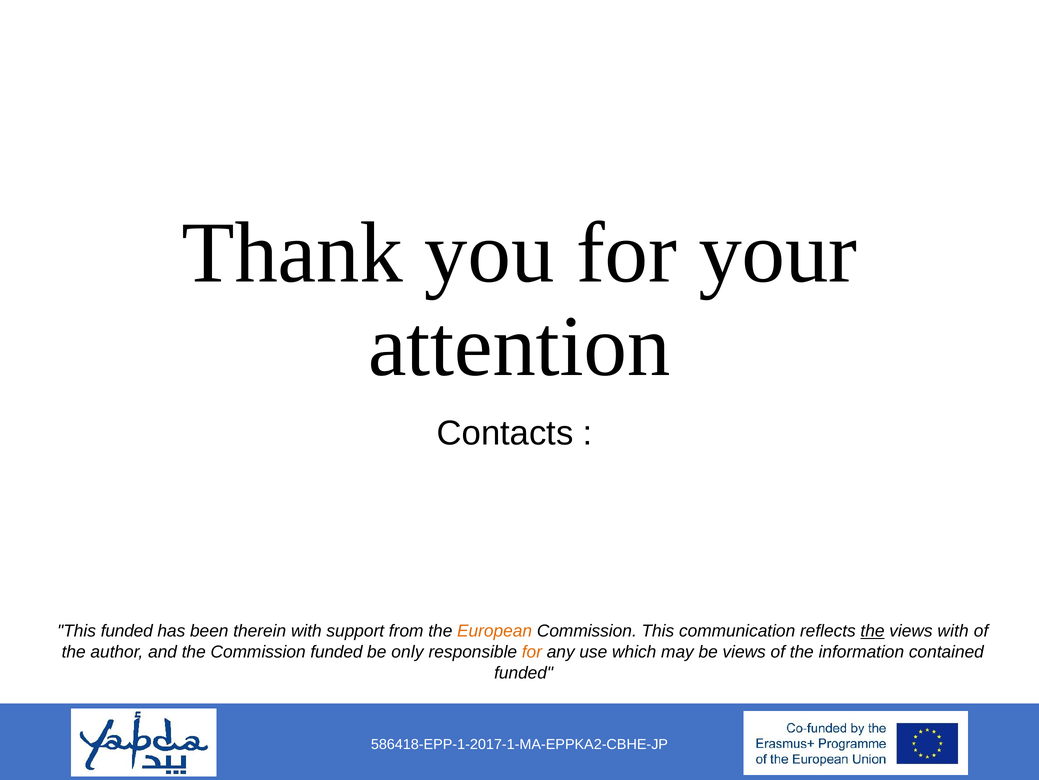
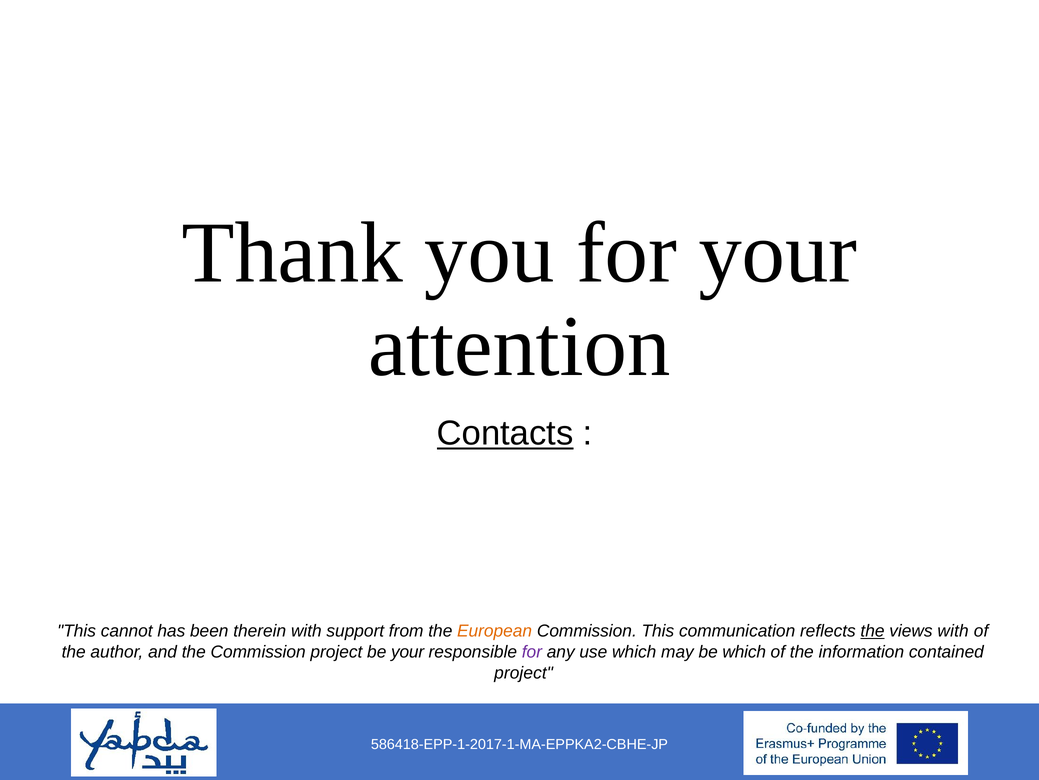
Contacts underline: none -> present (505, 433)
This funded: funded -> cannot (127, 631)
Commission funded: funded -> project (336, 651)
be only: only -> your (408, 651)
for colour: orange -> purple (532, 651)
be views: views -> which (744, 651)
funded: funded -> project (524, 672)
